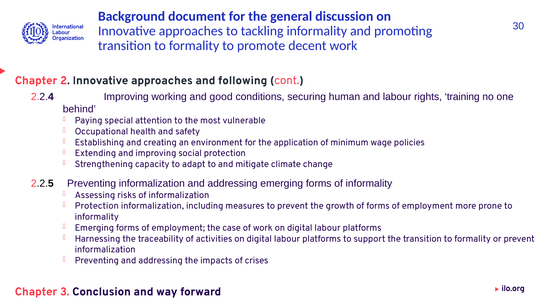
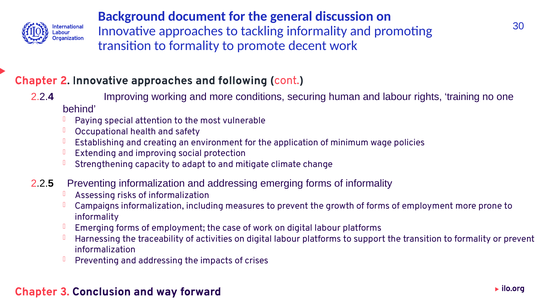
and good: good -> more (221, 97)
Protection: Protection -> Campaigns (97, 206)
